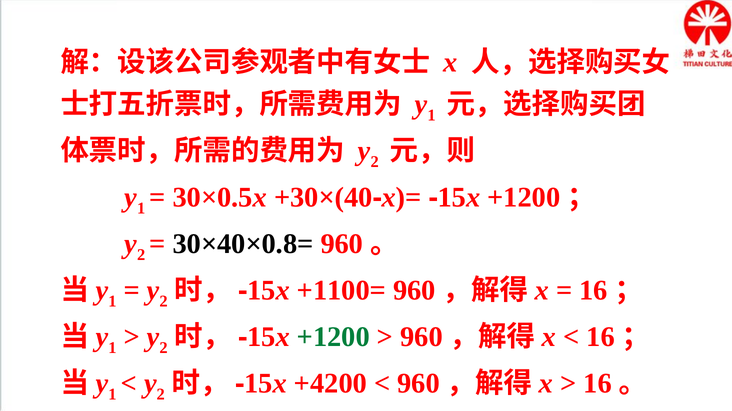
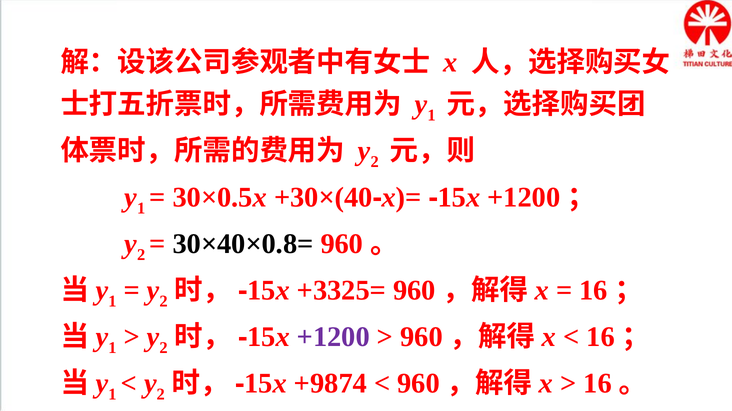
+1100=: +1100= -> +3325= (341, 291)
+1200 colour: green -> purple (333, 338)
+4200: +4200 -> +9874 (330, 384)
